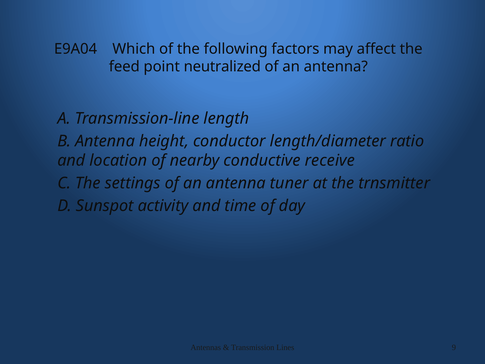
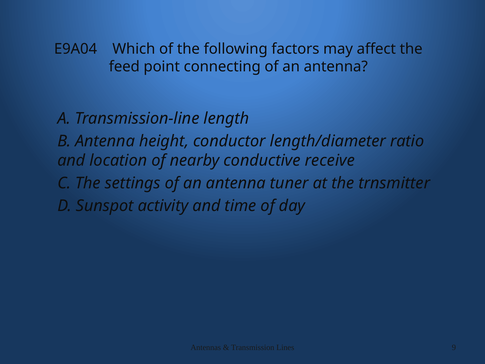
neutralized: neutralized -> connecting (222, 67)
